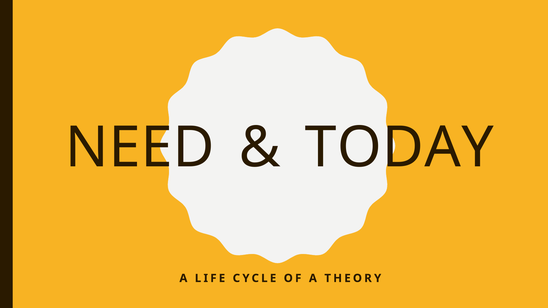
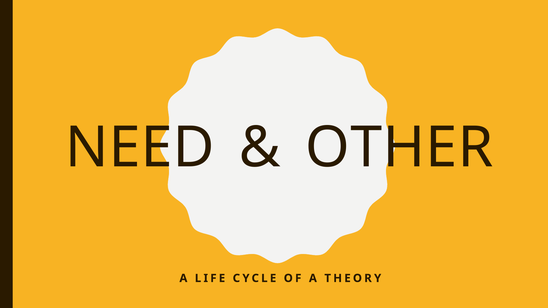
TODAY: TODAY -> OTHER (399, 148)
